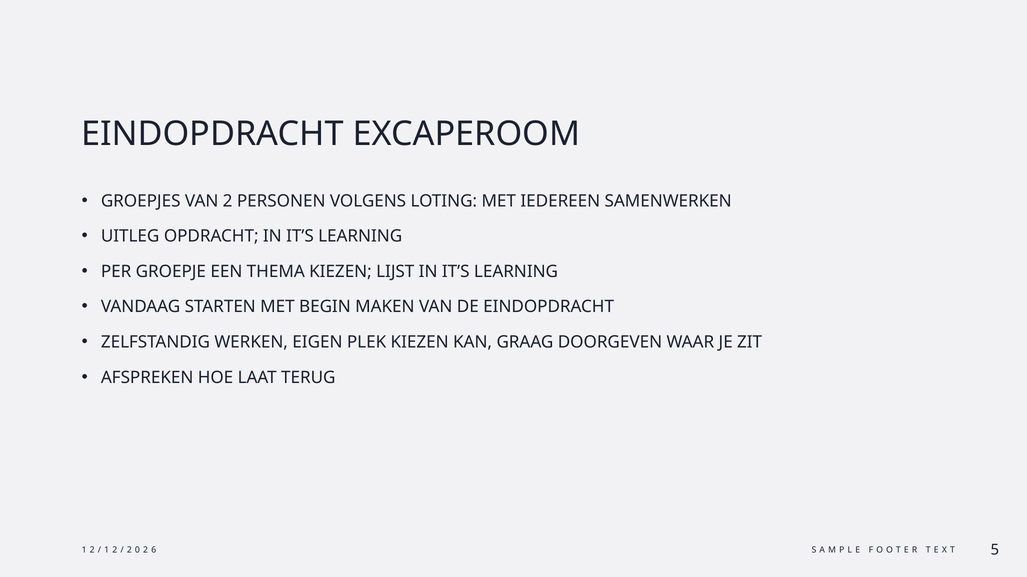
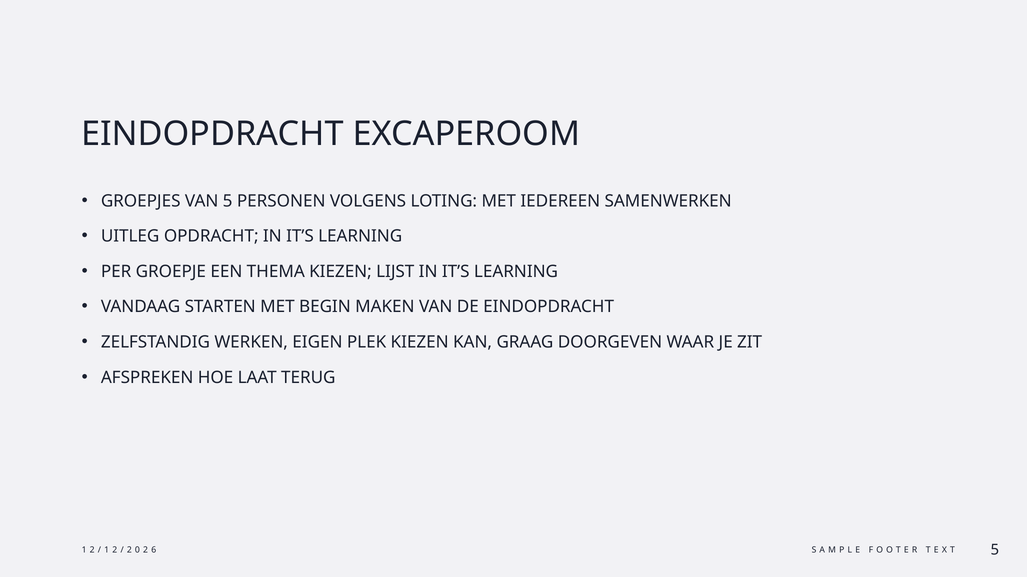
VAN 2: 2 -> 5 (228, 201)
